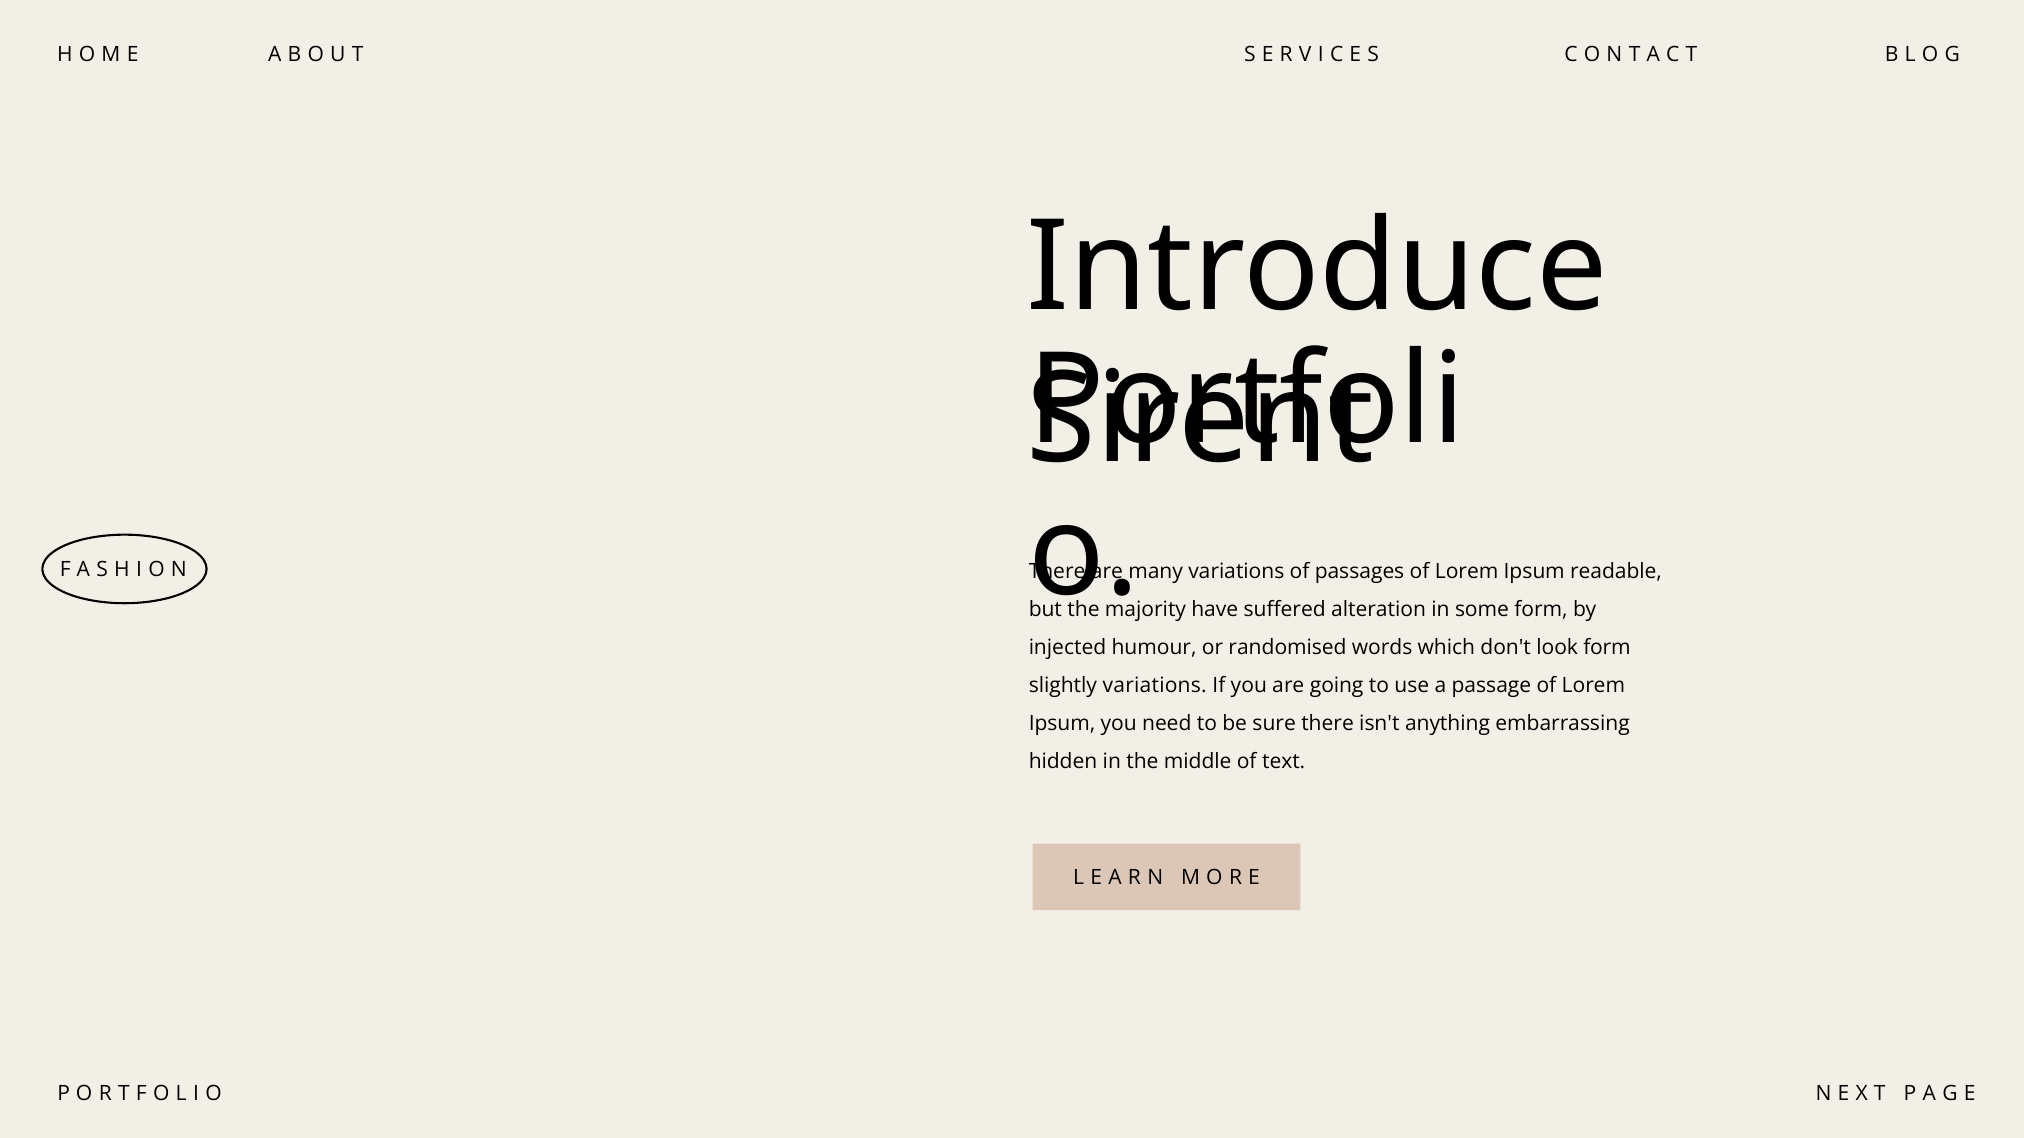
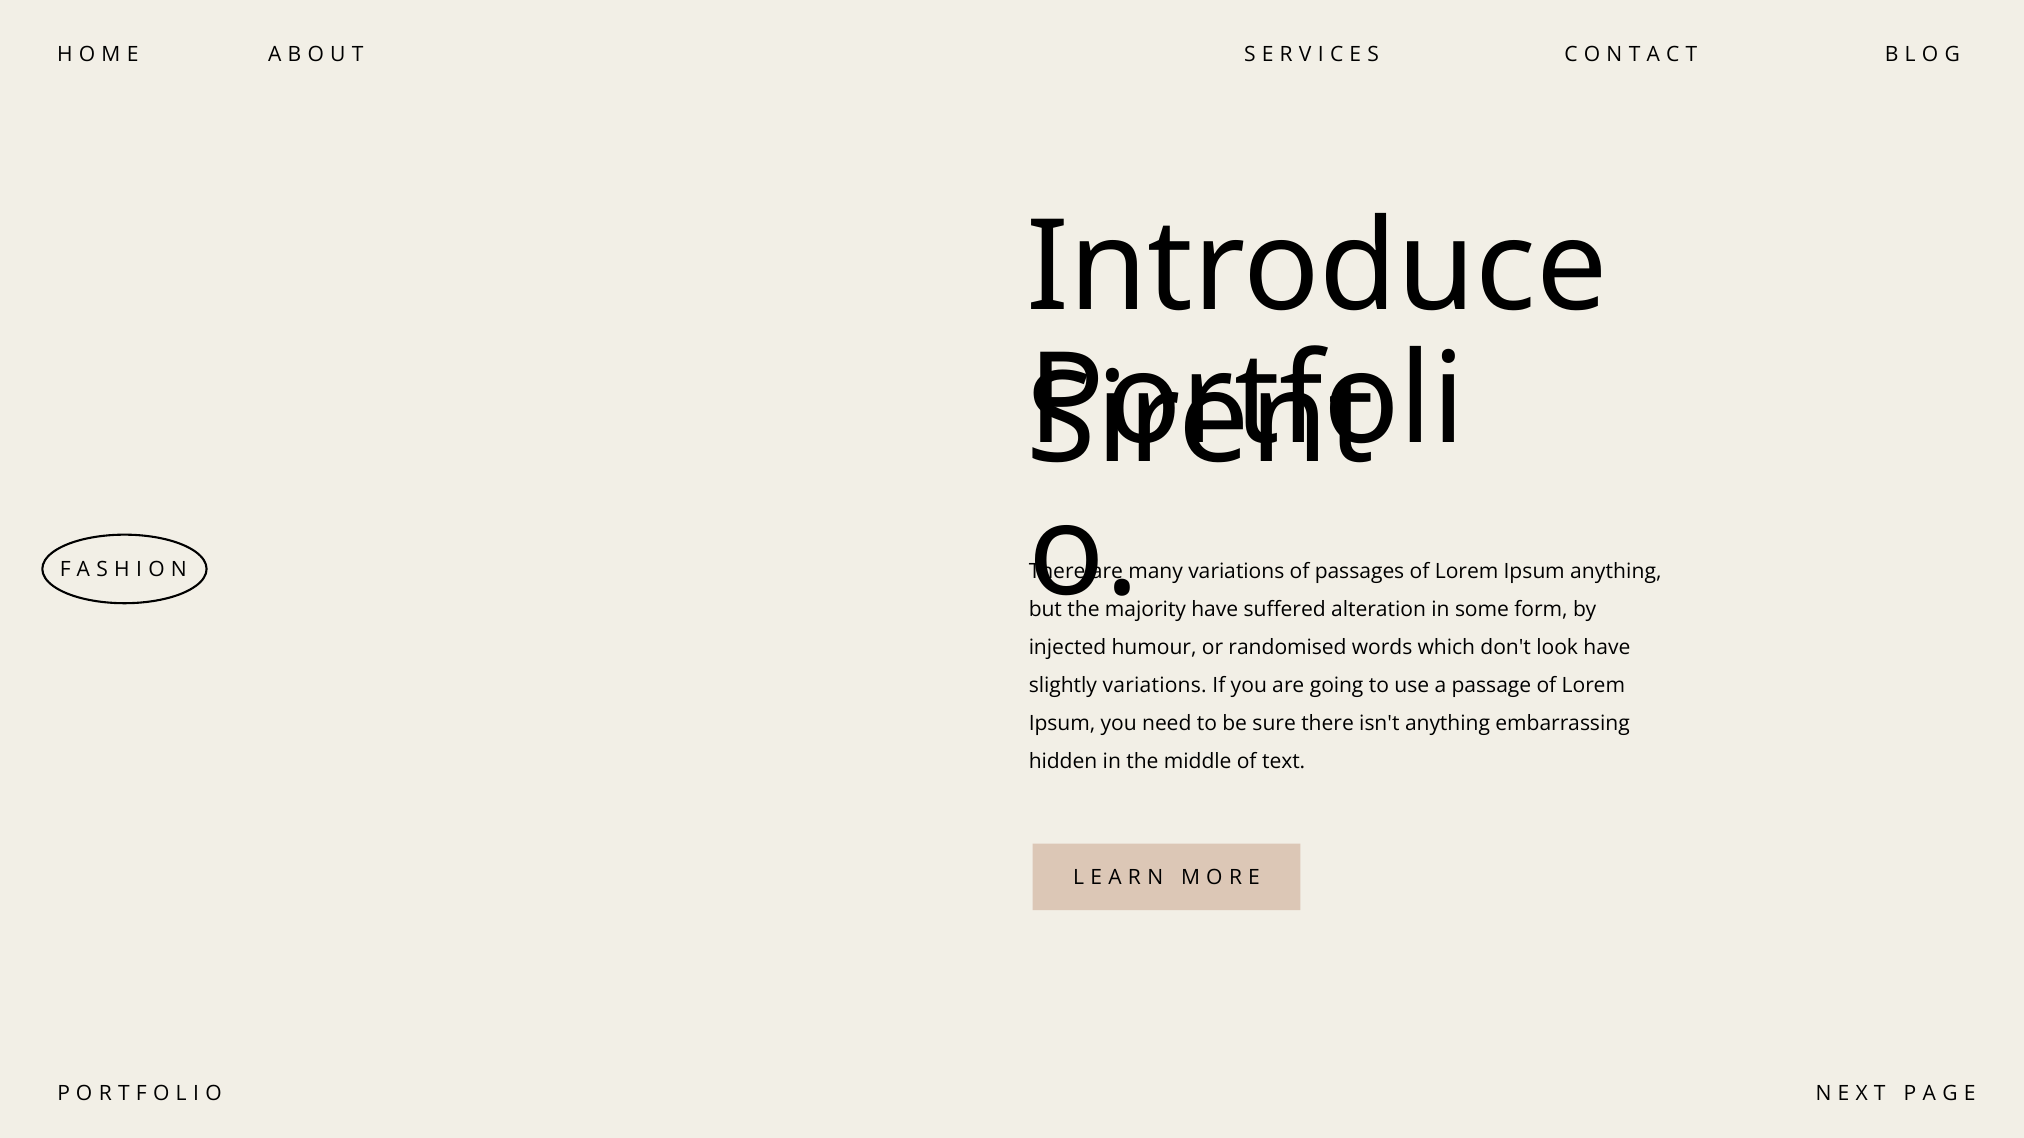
Ipsum readable: readable -> anything (1616, 572)
look form: form -> have (1607, 648)
